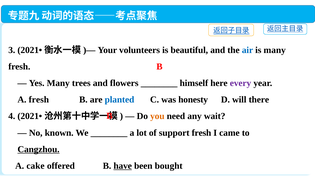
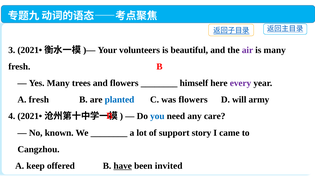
air colour: blue -> purple (248, 50)
was honesty: honesty -> flowers (193, 100)
there: there -> army (259, 100)
you colour: orange -> blue (157, 116)
wait: wait -> care (215, 116)
support fresh: fresh -> story (201, 133)
Cangzhou underline: present -> none (39, 149)
cake: cake -> keep (36, 166)
bought: bought -> invited (169, 166)
